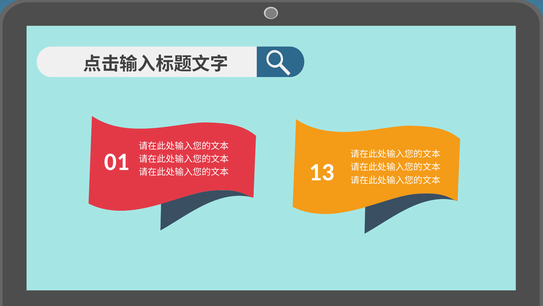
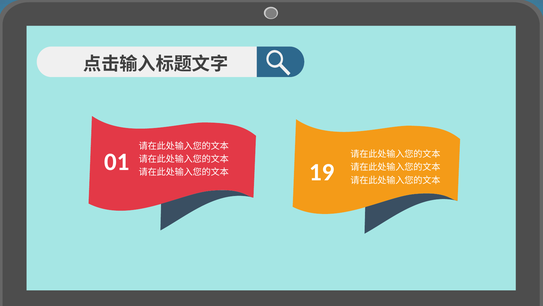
13: 13 -> 19 (322, 172)
